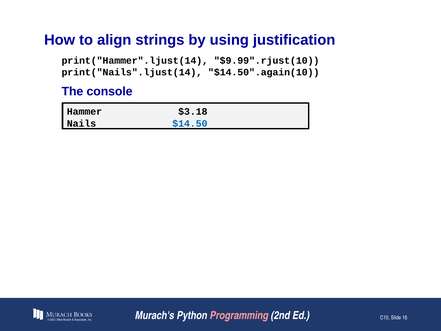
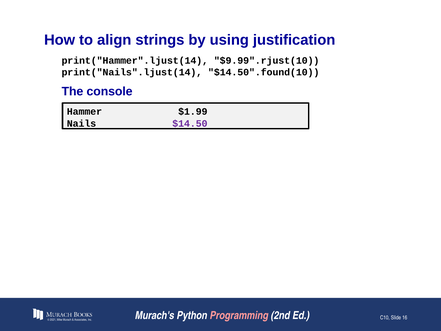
$14.50".again(10: $14.50".again(10 -> $14.50".found(10 (264, 72)
$3.18: $3.18 -> $1.99 (193, 112)
$14.50 colour: blue -> purple (190, 123)
